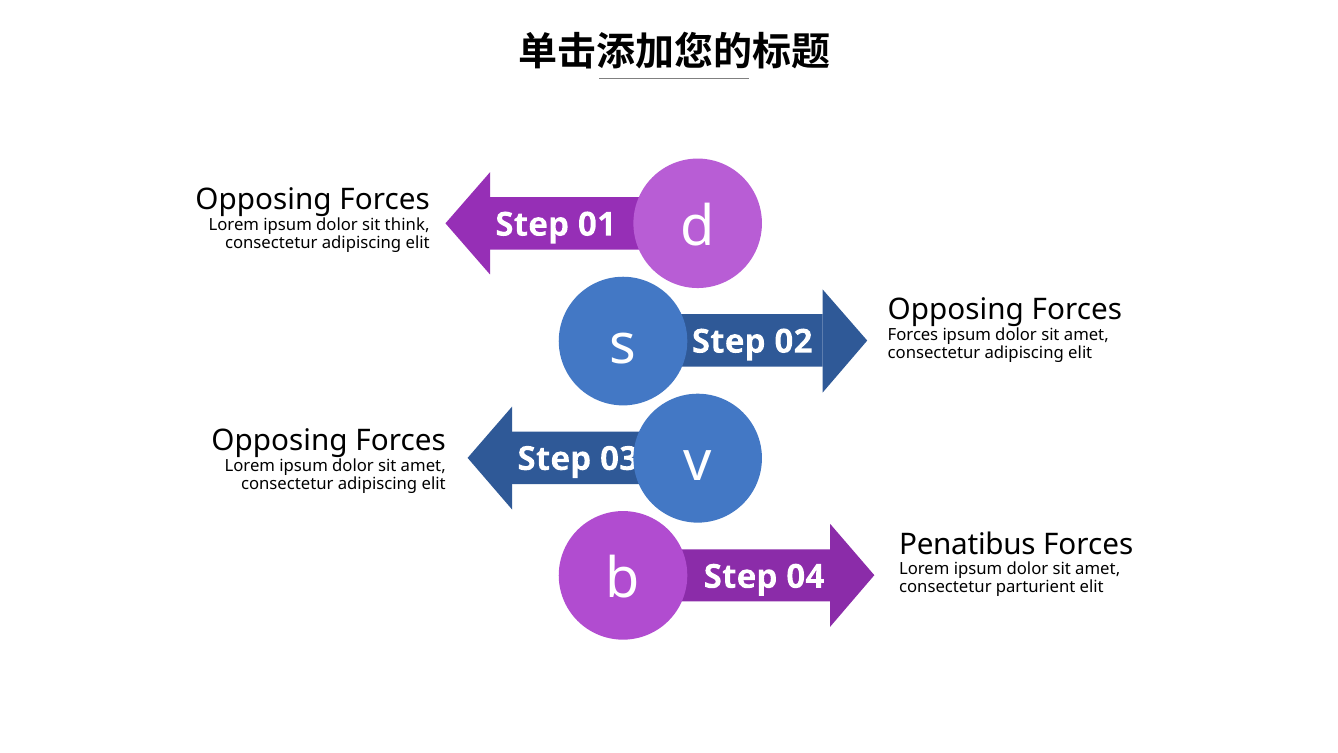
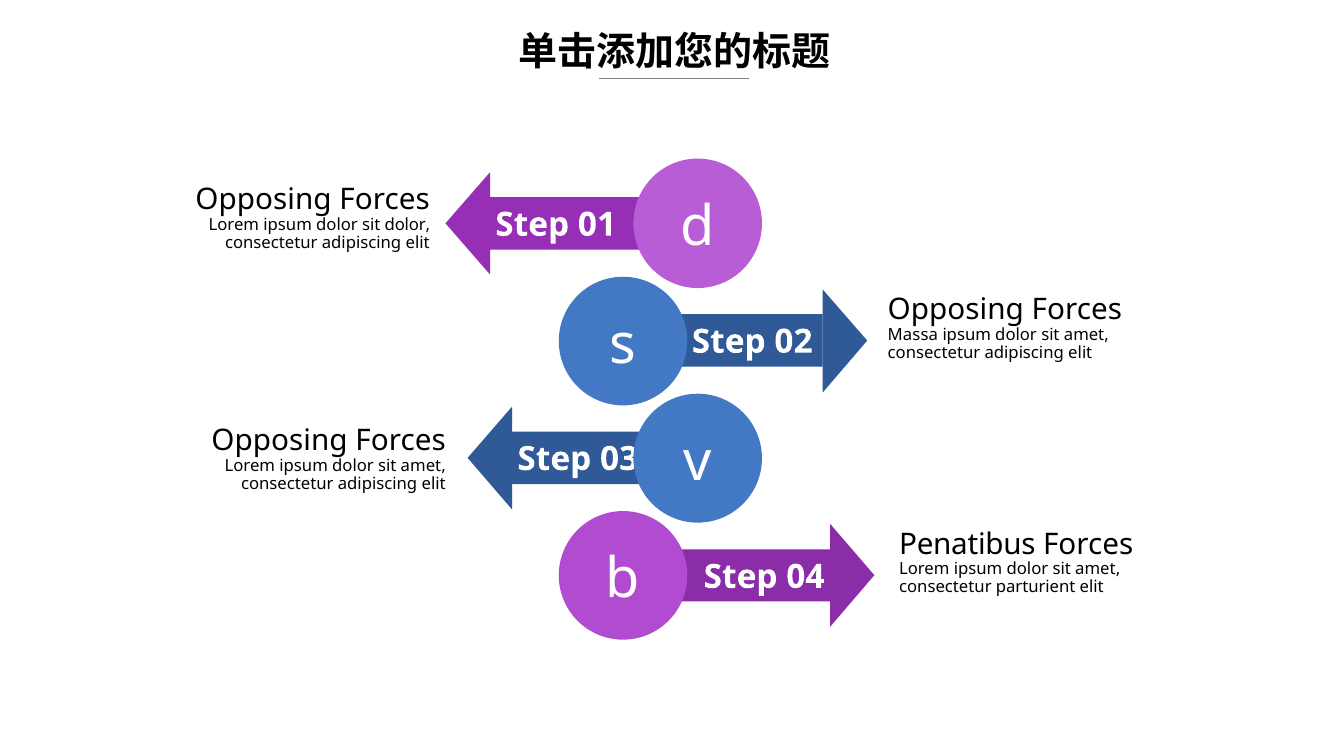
sit think: think -> dolor (407, 225)
Forces: Forces -> Massa (913, 335)
